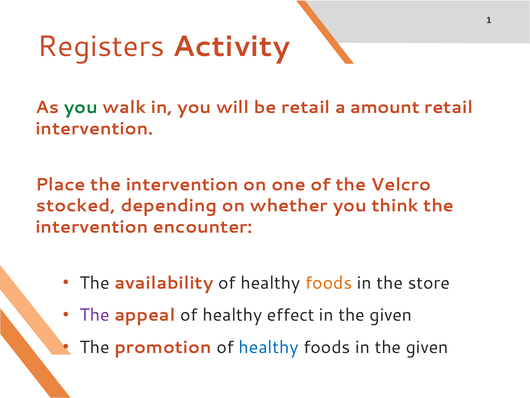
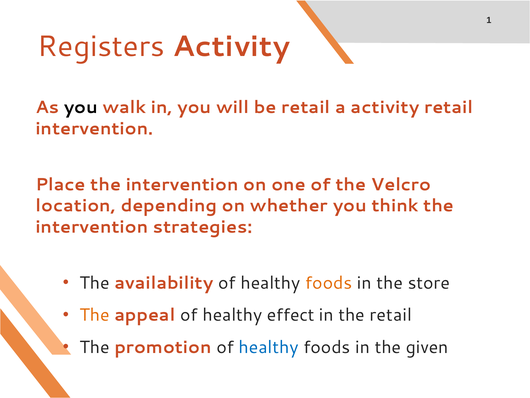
you colour: green -> black (81, 107)
a amount: amount -> activity (385, 107)
stocked: stocked -> location (76, 206)
encounter: encounter -> strategies (203, 227)
The colour: purple -> orange (95, 315)
given: given -> retail (391, 315)
